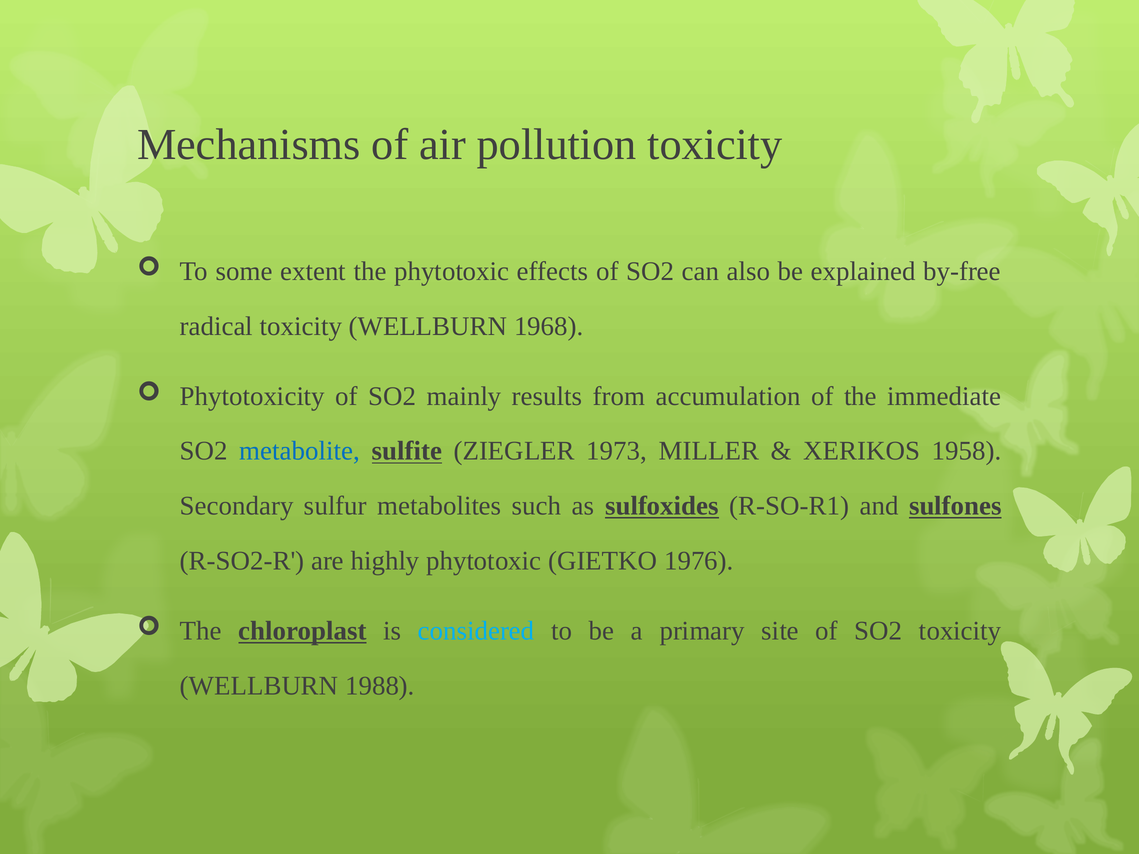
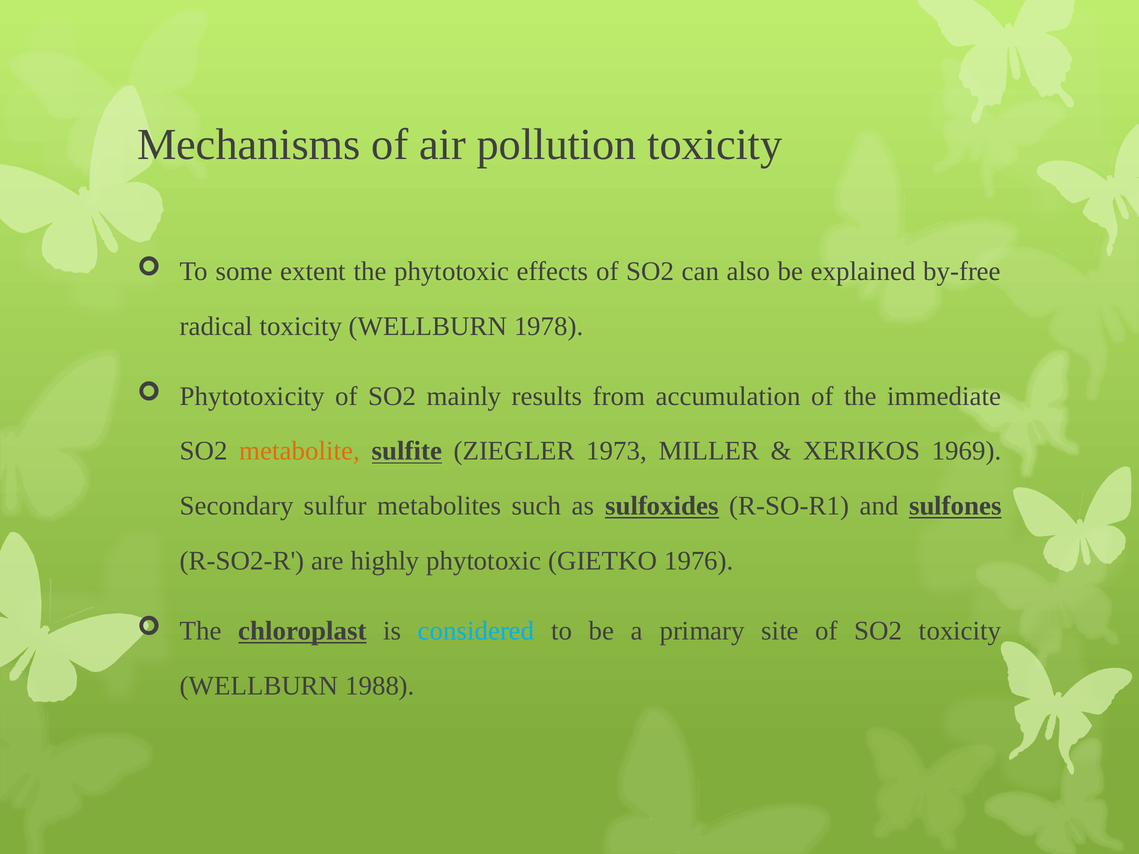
1968: 1968 -> 1978 (549, 326)
metabolite colour: blue -> orange (300, 451)
1958: 1958 -> 1969 (967, 451)
